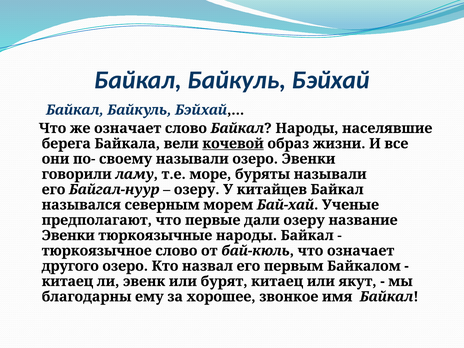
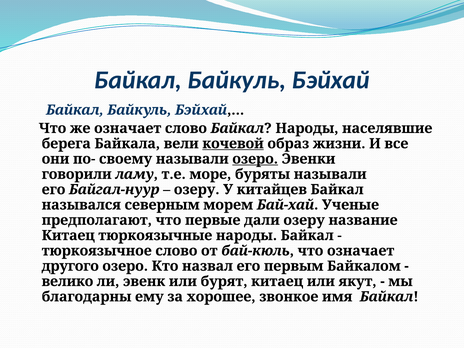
озеро underline: none -> present (255, 159)
Эвенки: Эвенки -> Китаец (68, 235)
китаец: китаец -> велико (67, 281)
